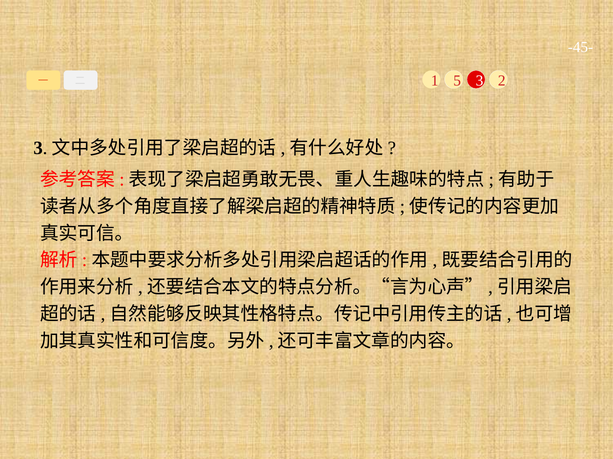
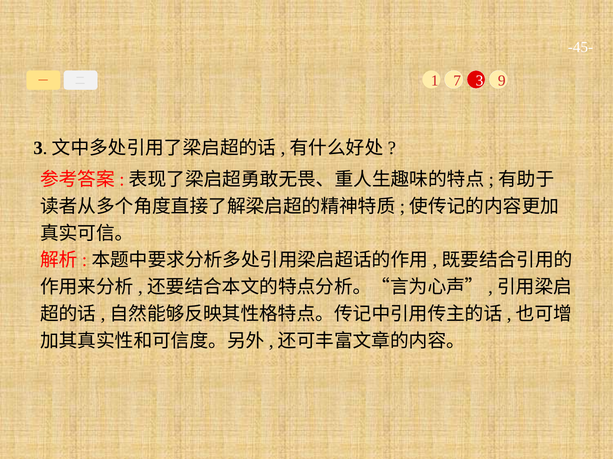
5: 5 -> 7 (457, 81)
2: 2 -> 9 (502, 81)
